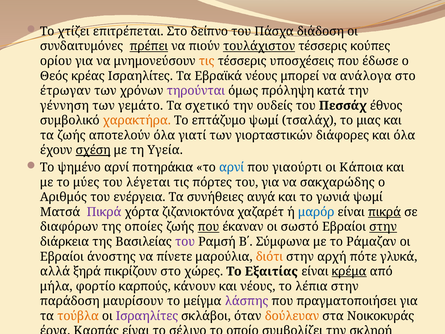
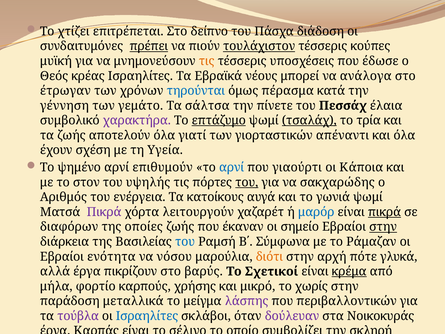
ορίου: ορίου -> μυϊκή (56, 61)
τηρούνται colour: purple -> blue (196, 91)
πρόληψη: πρόληψη -> πέρασμα (288, 91)
σχετικό: σχετικό -> σάλτσα (207, 106)
ουδείς: ουδείς -> πίνετε (275, 106)
έθνος: έθνος -> έλαια (386, 106)
χαρακτήρα colour: orange -> purple (137, 120)
επτάζυμο underline: none -> present (219, 120)
τσαλάχ underline: none -> present (309, 120)
μιας: μιας -> τρία (369, 120)
διάφορες: διάφορες -> απέναντι (342, 135)
σχέση underline: present -> none (93, 150)
ποτηράκια: ποτηράκια -> επιθυμούν (163, 167)
μύες: μύες -> στον (86, 182)
λέγεται: λέγεται -> υψηλής (148, 182)
του underline: none -> present (247, 182)
συνήθειες: συνήθειες -> κατοίκους (215, 197)
ζιζανιοκτόνα: ζιζανιοκτόνα -> λειτουργούν (198, 212)
που underline: present -> none (208, 227)
σωστό: σωστό -> σημείο (300, 227)
του colour: purple -> blue (185, 242)
άνοστης: άνοστης -> ενότητα (111, 256)
πίνετε: πίνετε -> νόσου (174, 256)
αλλά ξηρά: ξηρά -> έργα (87, 271)
χώρες: χώρες -> βαρύς (204, 271)
Εξαιτίας: Εξαιτίας -> Σχετικοί (271, 271)
κάνουν: κάνουν -> χρήσης (195, 286)
και νέους: νέους -> μικρό (258, 286)
λέπια: λέπια -> χωρίς (311, 286)
μαυρίσουν: μαυρίσουν -> μεταλλικά (133, 301)
πραγματοποιήσει: πραγματοποιήσει -> περιβαλλοντικών (347, 301)
τούβλα colour: orange -> purple (78, 316)
Ισραηλίτες colour: purple -> blue (147, 316)
δούλευαν colour: orange -> purple (292, 316)
